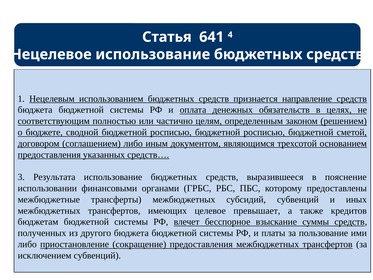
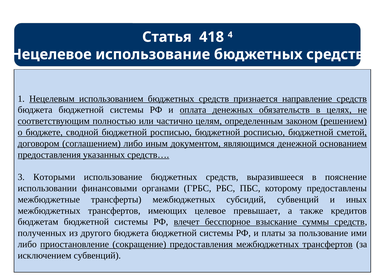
641: 641 -> 418 (212, 37)
трехсотой: трехсотой -> денежной (297, 143)
Результата: Результата -> Которыми (54, 177)
